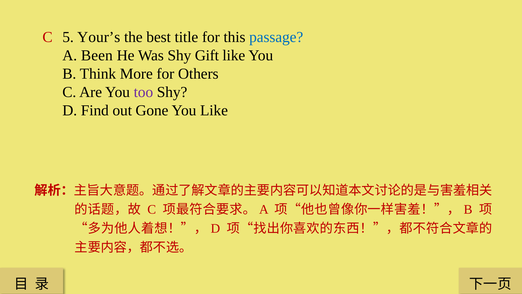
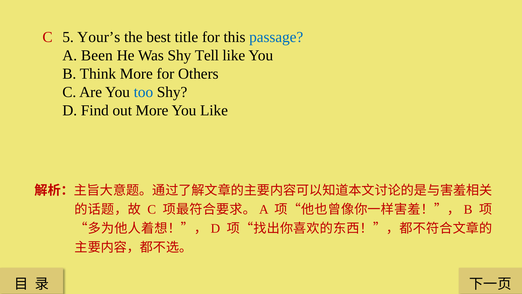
Gift: Gift -> Tell (207, 55)
too colour: purple -> blue (143, 92)
out Gone: Gone -> More (152, 110)
